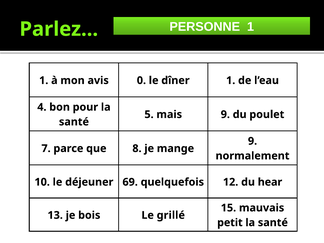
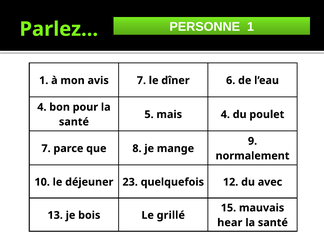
avis 0: 0 -> 7 (141, 80)
dîner 1: 1 -> 6 (231, 80)
mais 9: 9 -> 4 (225, 114)
69: 69 -> 23 (130, 182)
hear: hear -> avec (270, 182)
petit: petit -> hear (230, 223)
